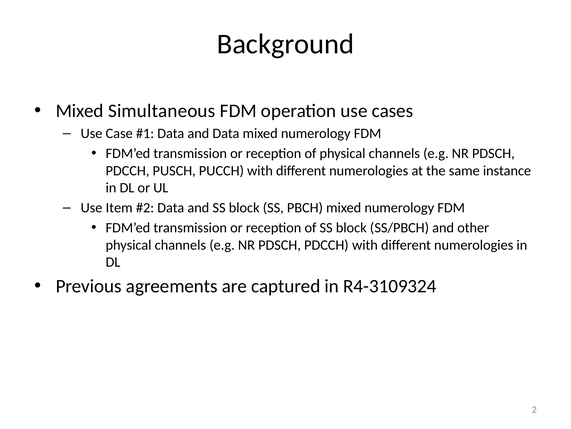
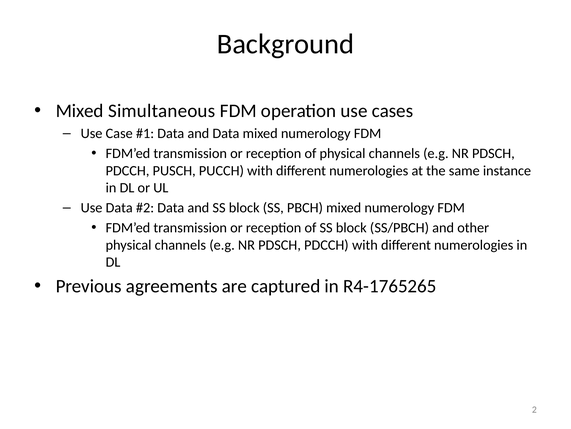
Use Item: Item -> Data (119, 208)
R4-3109324: R4-3109324 -> R4-1765265 (390, 286)
